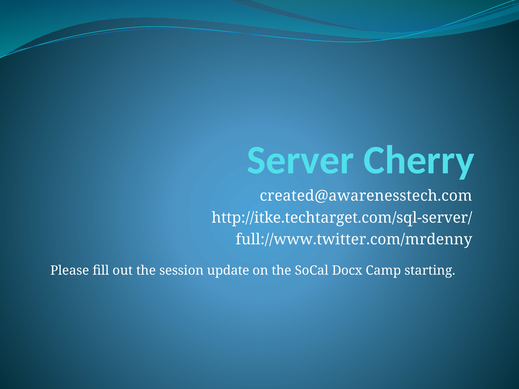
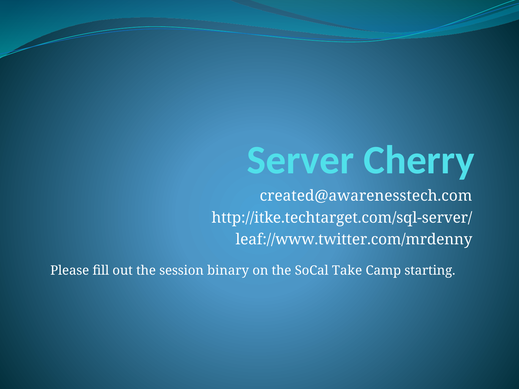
full://www.twitter.com/mrdenny: full://www.twitter.com/mrdenny -> leaf://www.twitter.com/mrdenny (354, 240)
update: update -> binary (228, 271)
Docx: Docx -> Take (347, 271)
